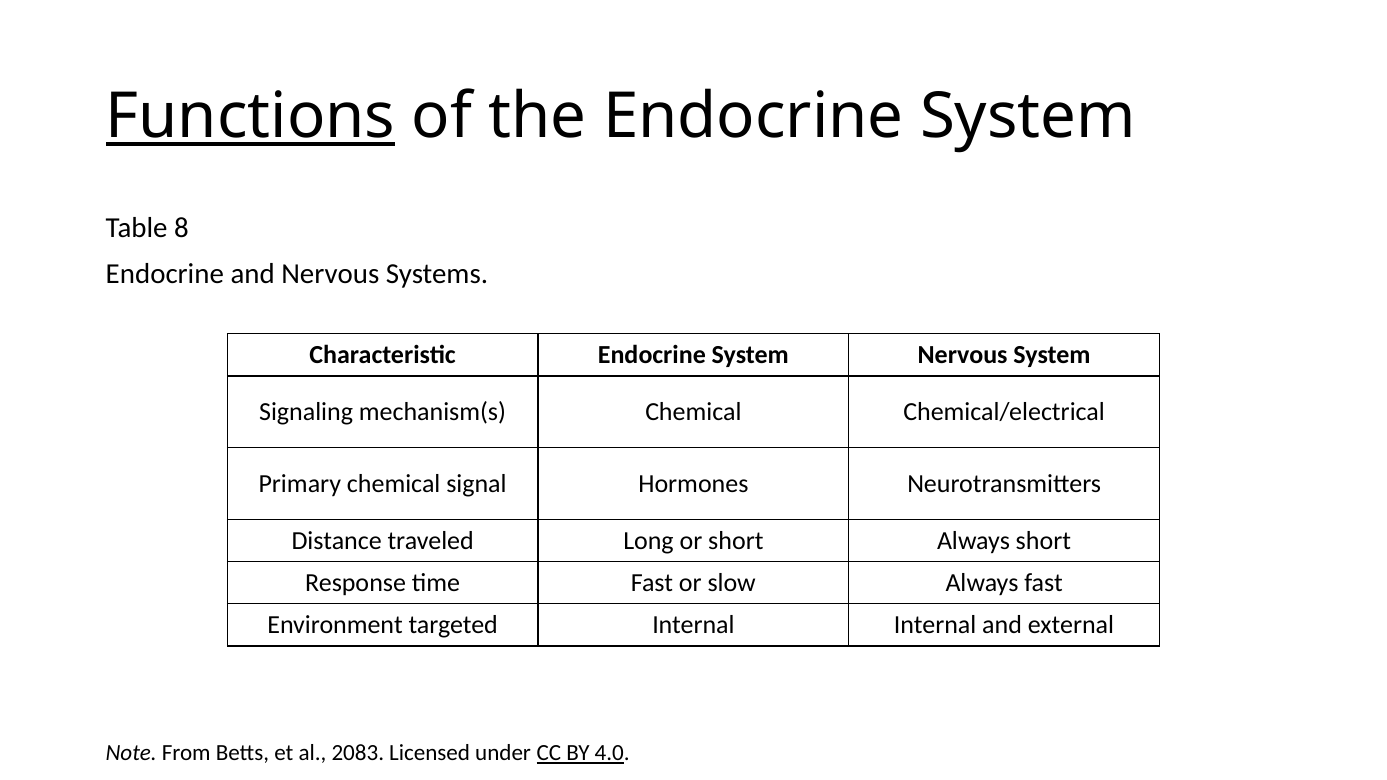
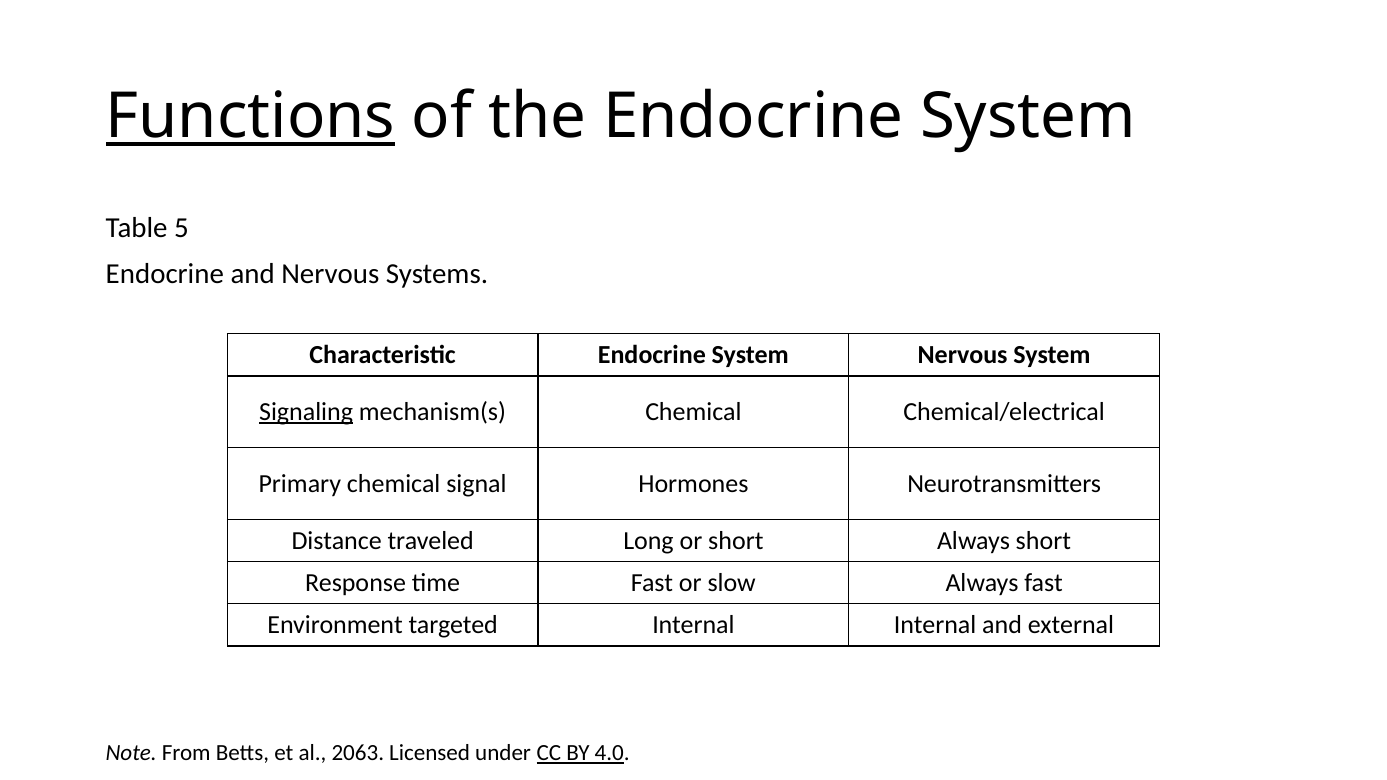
8: 8 -> 5 (181, 228)
Signaling underline: none -> present (306, 412)
2083: 2083 -> 2063 (358, 753)
